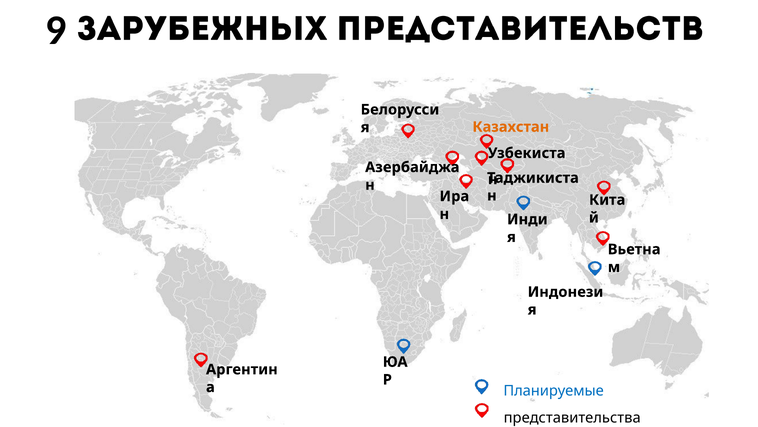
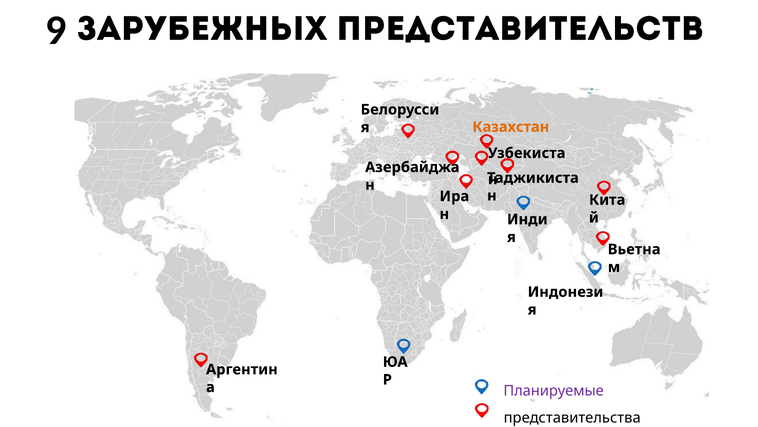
Планируемые colour: blue -> purple (554, 390)
